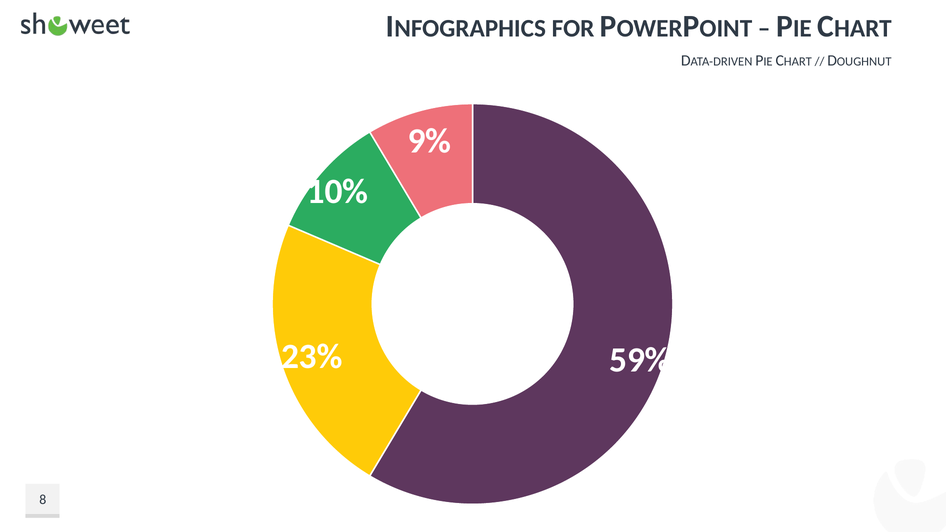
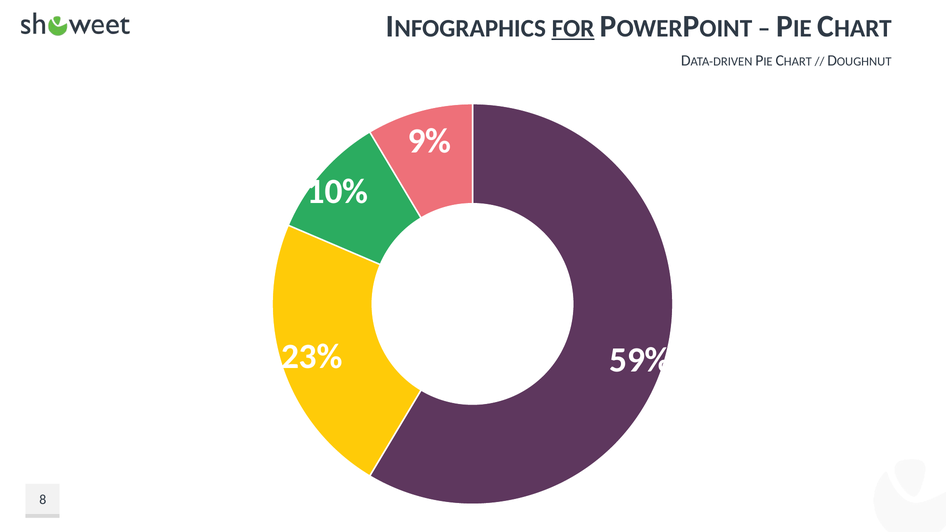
FOR underline: none -> present (573, 28)
